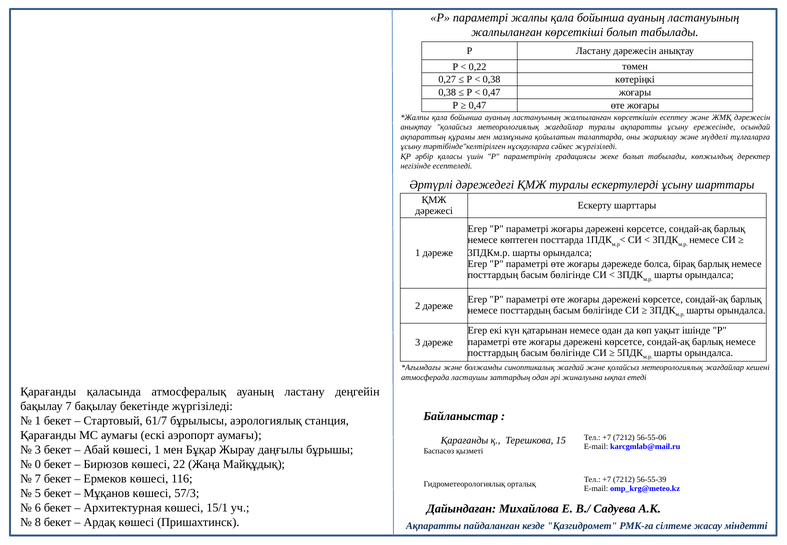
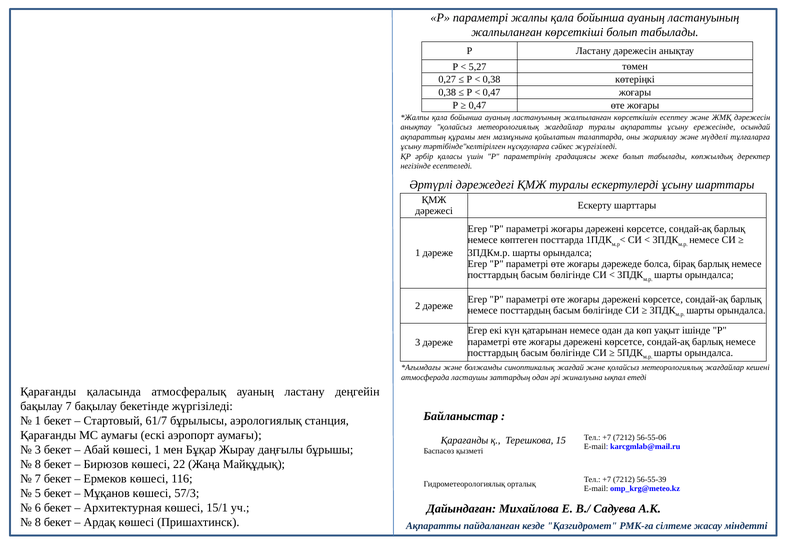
0,22: 0,22 -> 5,27 (478, 67)
0: 0 -> 8 (38, 464)
